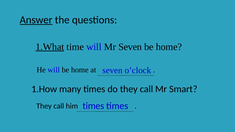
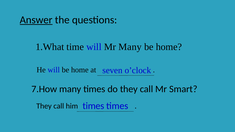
1.What underline: present -> none (50, 47)
Mr Seven: Seven -> Many (130, 47)
1.How: 1.How -> 7.How (44, 89)
